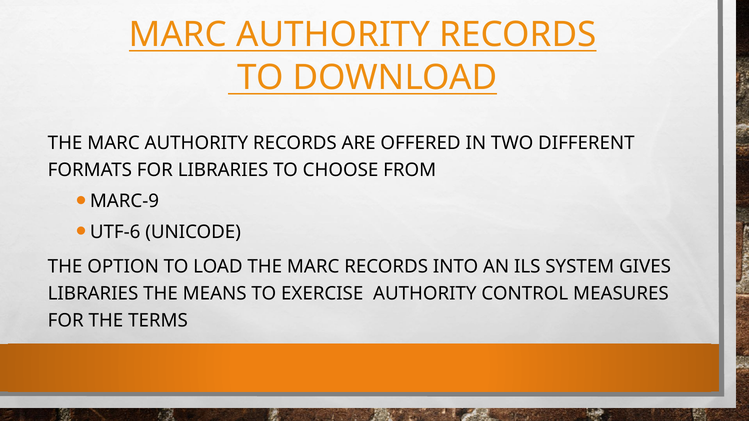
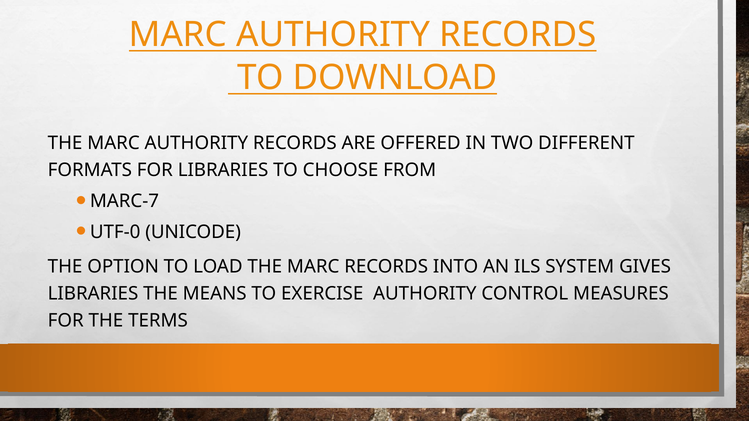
MARC-9: MARC-9 -> MARC-7 (124, 201)
UTF-6: UTF-6 -> UTF-0 (115, 232)
